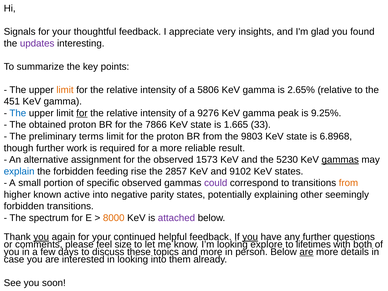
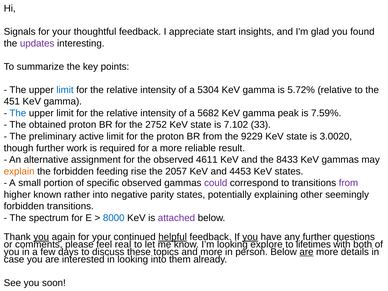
very: very -> start (226, 32)
limit colour: orange -> blue (65, 90)
5806: 5806 -> 5304 (208, 90)
2.65%: 2.65% -> 5.72% (301, 90)
for underline: present -> none (82, 113)
9276: 9276 -> 5682 (208, 113)
9.25%: 9.25% -> 7.59% (326, 113)
7866: 7866 -> 2752 (156, 125)
1.665: 1.665 -> 7.102 (236, 125)
terms: terms -> active (91, 136)
9803: 9803 -> 9229 (252, 136)
6.8968: 6.8968 -> 3.0020 (336, 136)
1573: 1573 -> 4611 (207, 160)
5230: 5230 -> 8433 (287, 160)
gammas underline: present -> none (340, 160)
explain colour: blue -> orange (19, 171)
2857: 2857 -> 2057 (176, 171)
9102: 9102 -> 4453 (240, 171)
from colour: orange -> purple (348, 183)
active: active -> rather (77, 195)
8000 colour: orange -> blue (114, 218)
helpful underline: none -> present (173, 237)
size: size -> real (123, 244)
